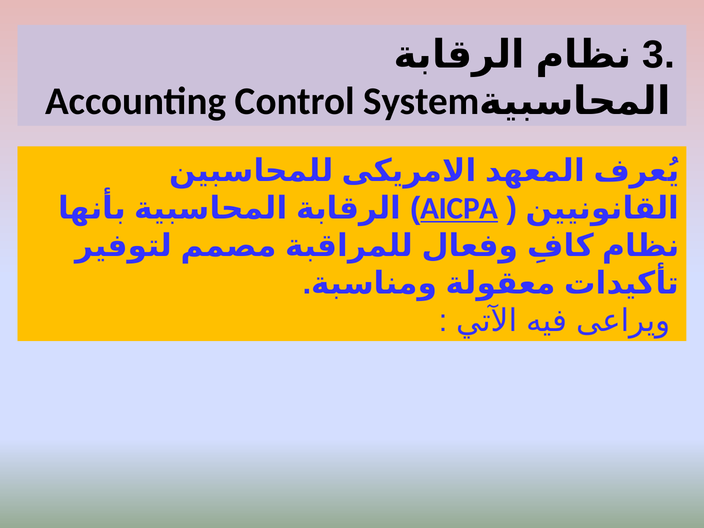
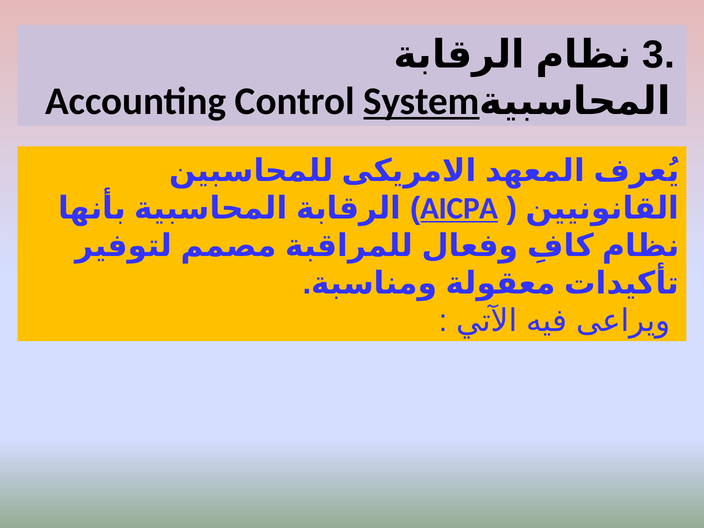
System underline: none -> present (422, 102)
